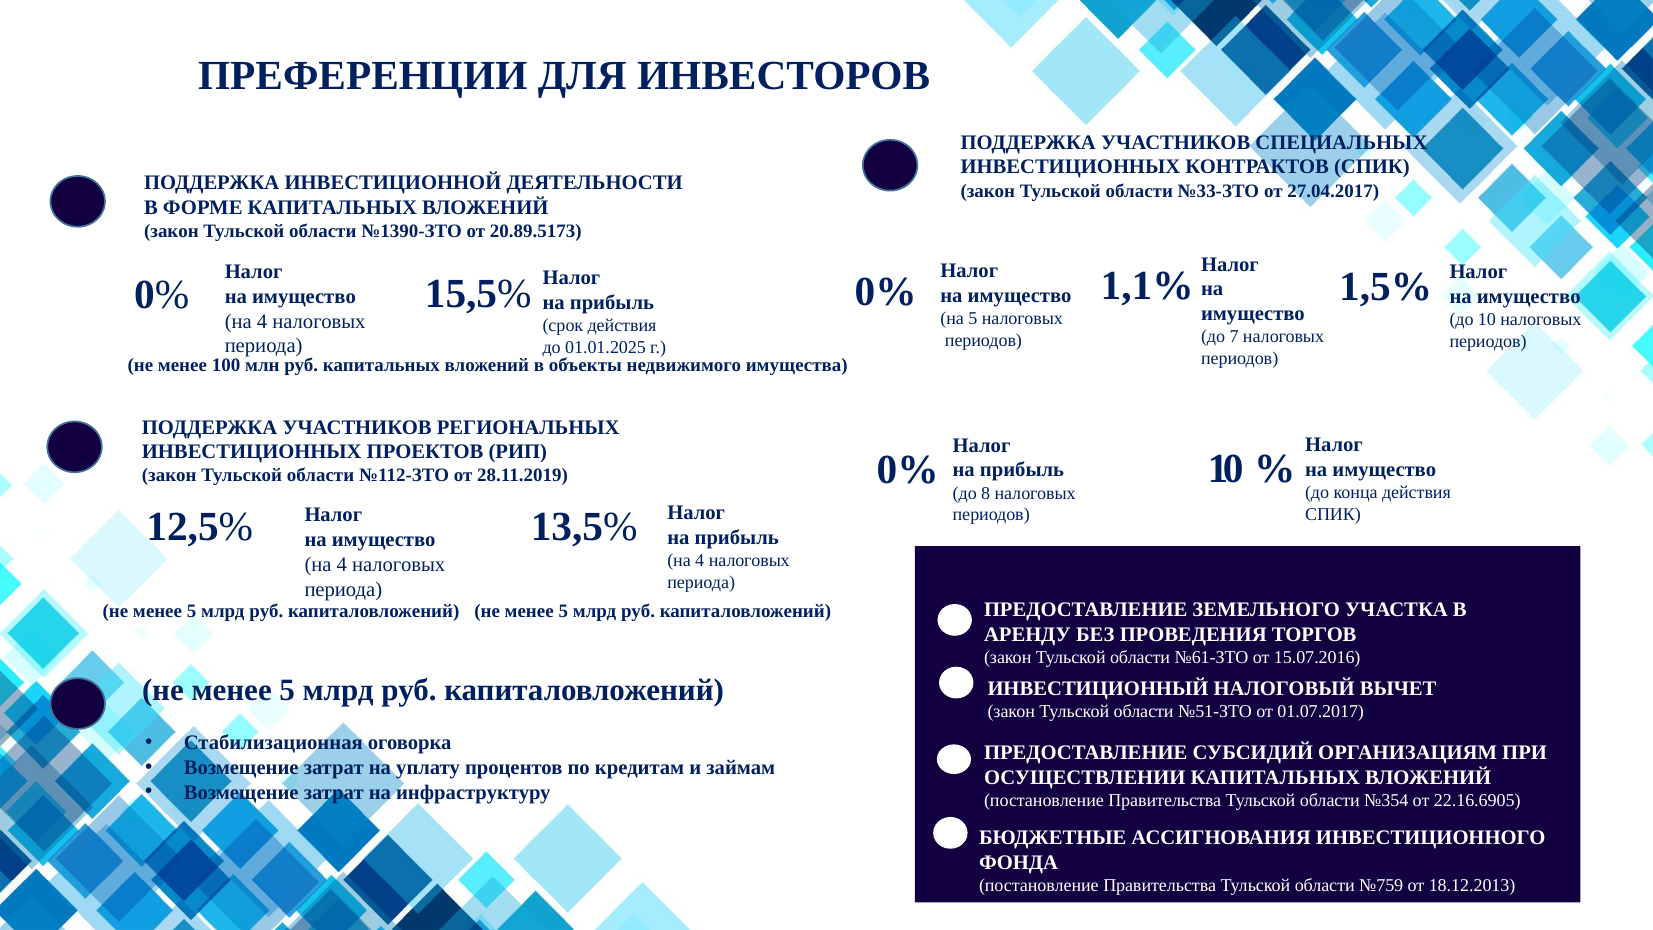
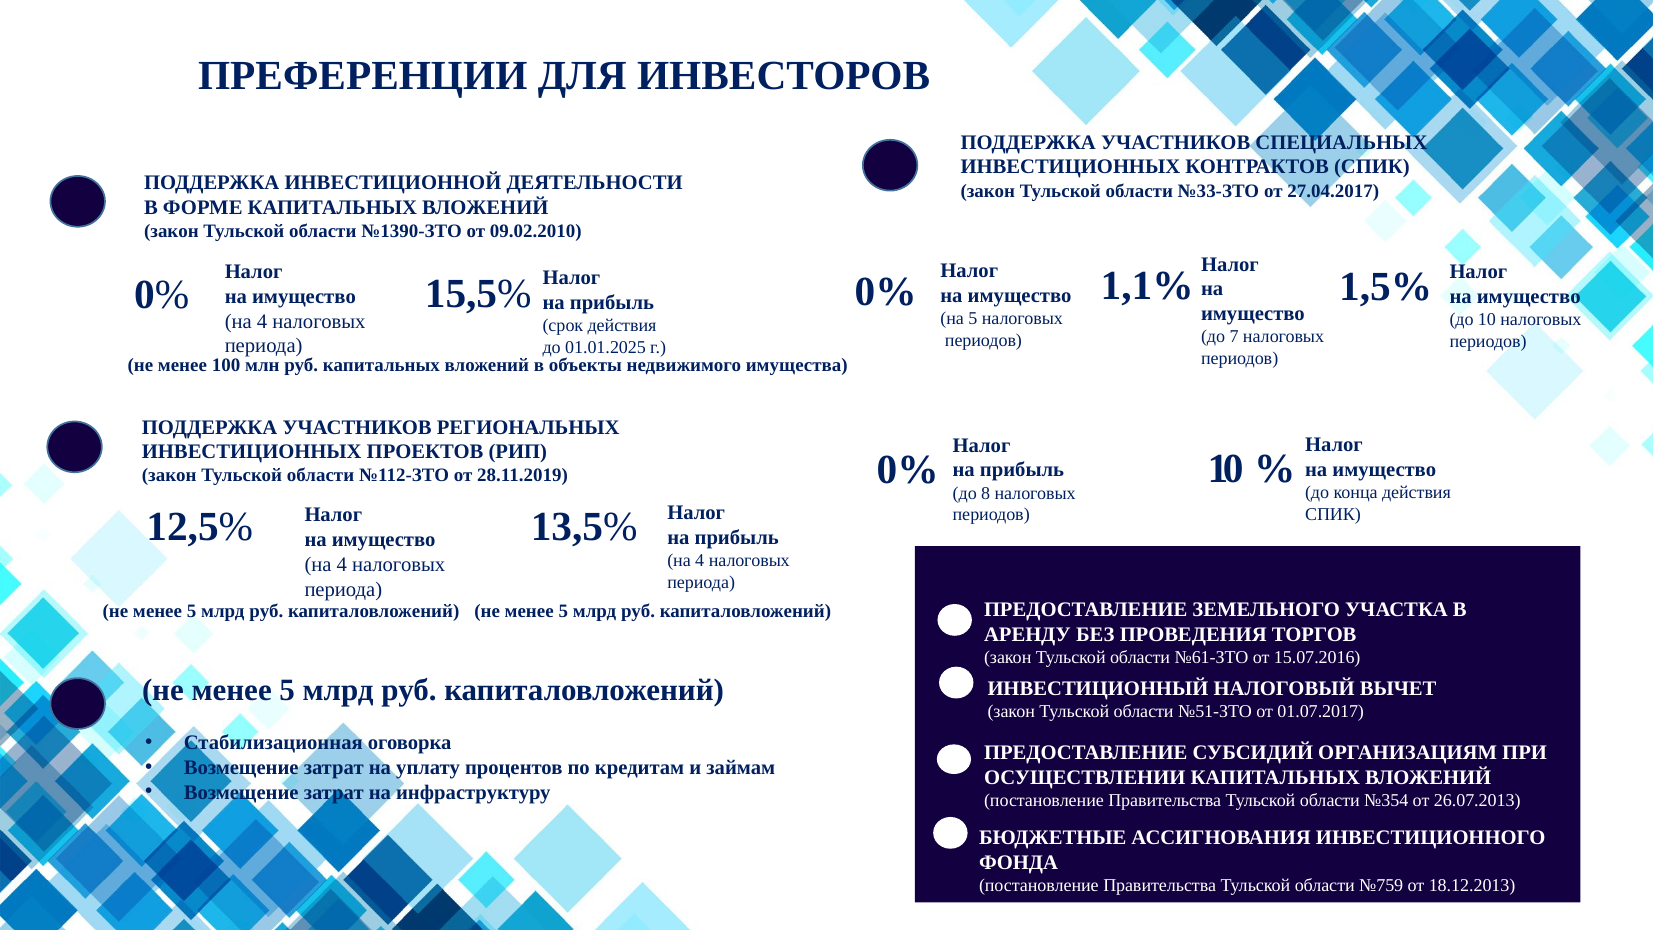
20.89.5173: 20.89.5173 -> 09.02.2010 (536, 231)
22.16.6905: 22.16.6905 -> 26.07.2013 (1477, 800)
